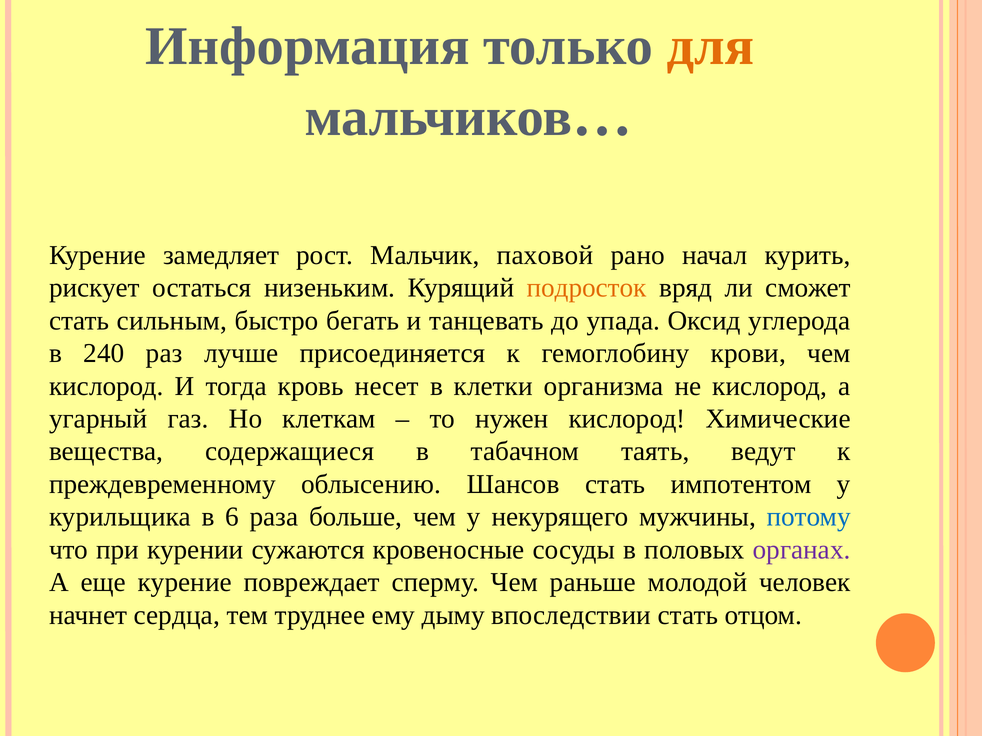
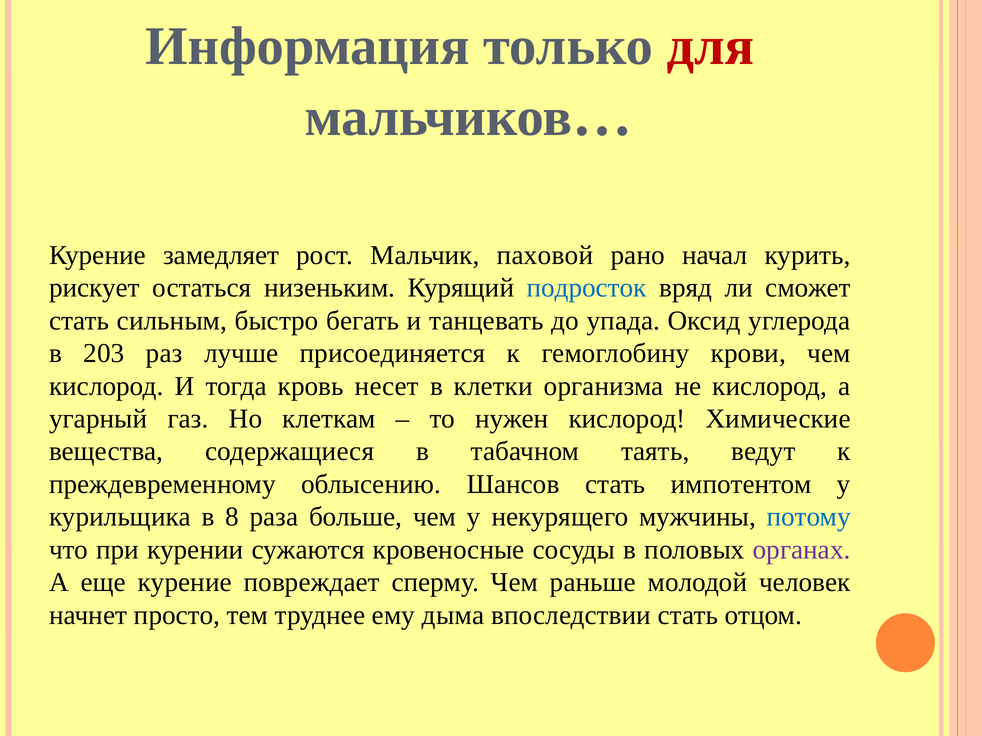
для colour: orange -> red (711, 46)
подросток colour: orange -> blue (587, 288)
240: 240 -> 203 (104, 354)
6: 6 -> 8 (232, 517)
сердца: сердца -> просто (177, 616)
дыму: дыму -> дыма (453, 616)
